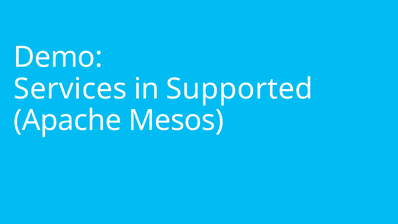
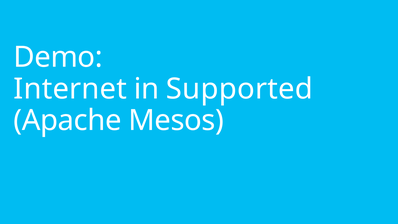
Services: Services -> Internet (70, 89)
